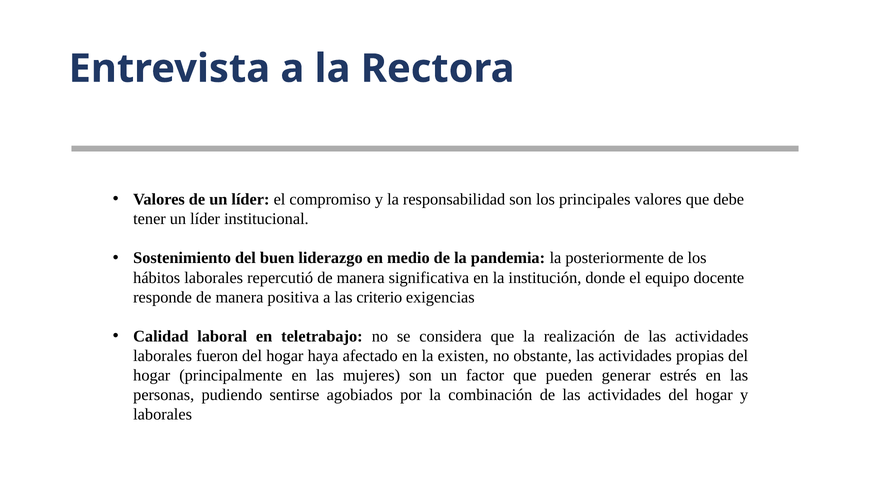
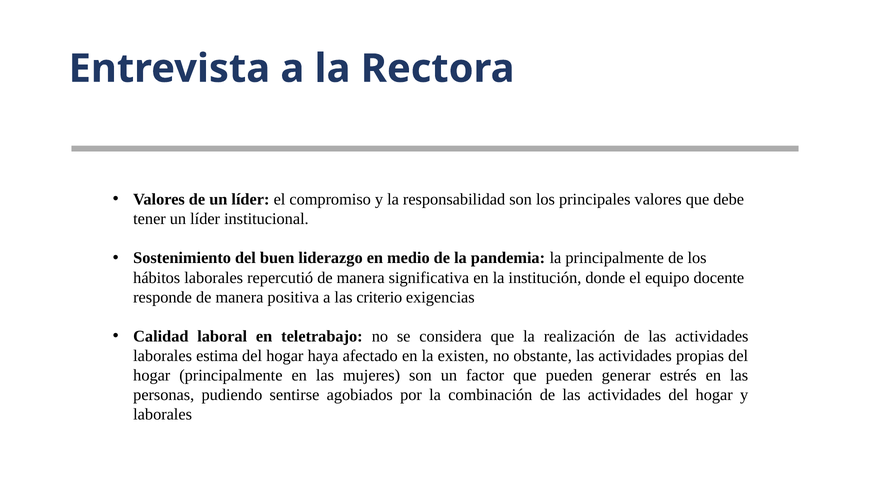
la posteriormente: posteriormente -> principalmente (615, 258)
fueron: fueron -> estima (217, 356)
